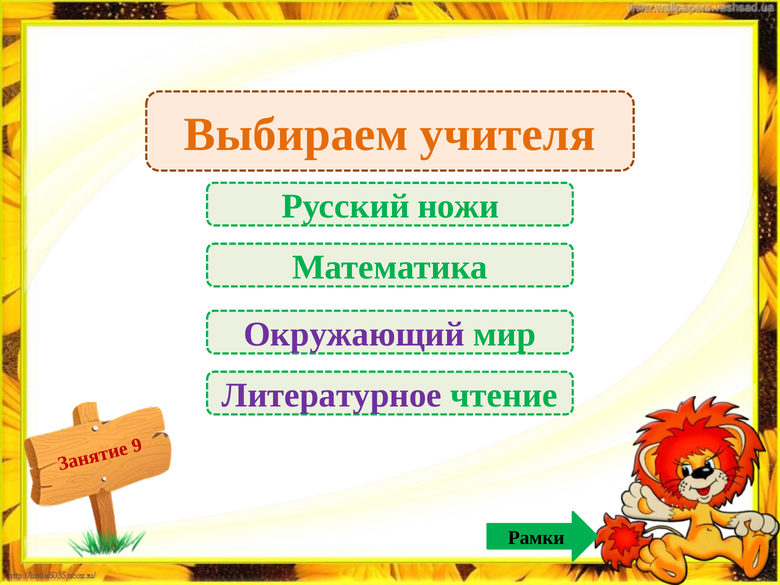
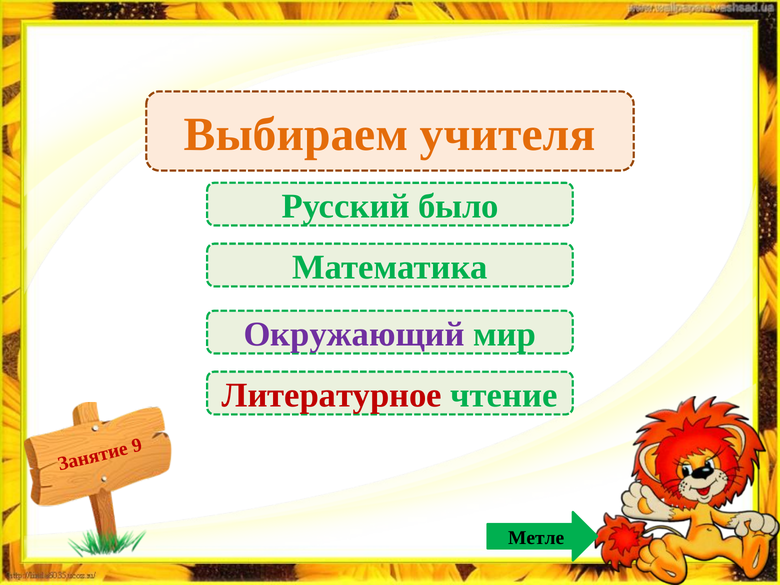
ножи: ножи -> было (458, 207)
Литературное colour: purple -> red (332, 395)
Рамки: Рамки -> Метле (536, 538)
